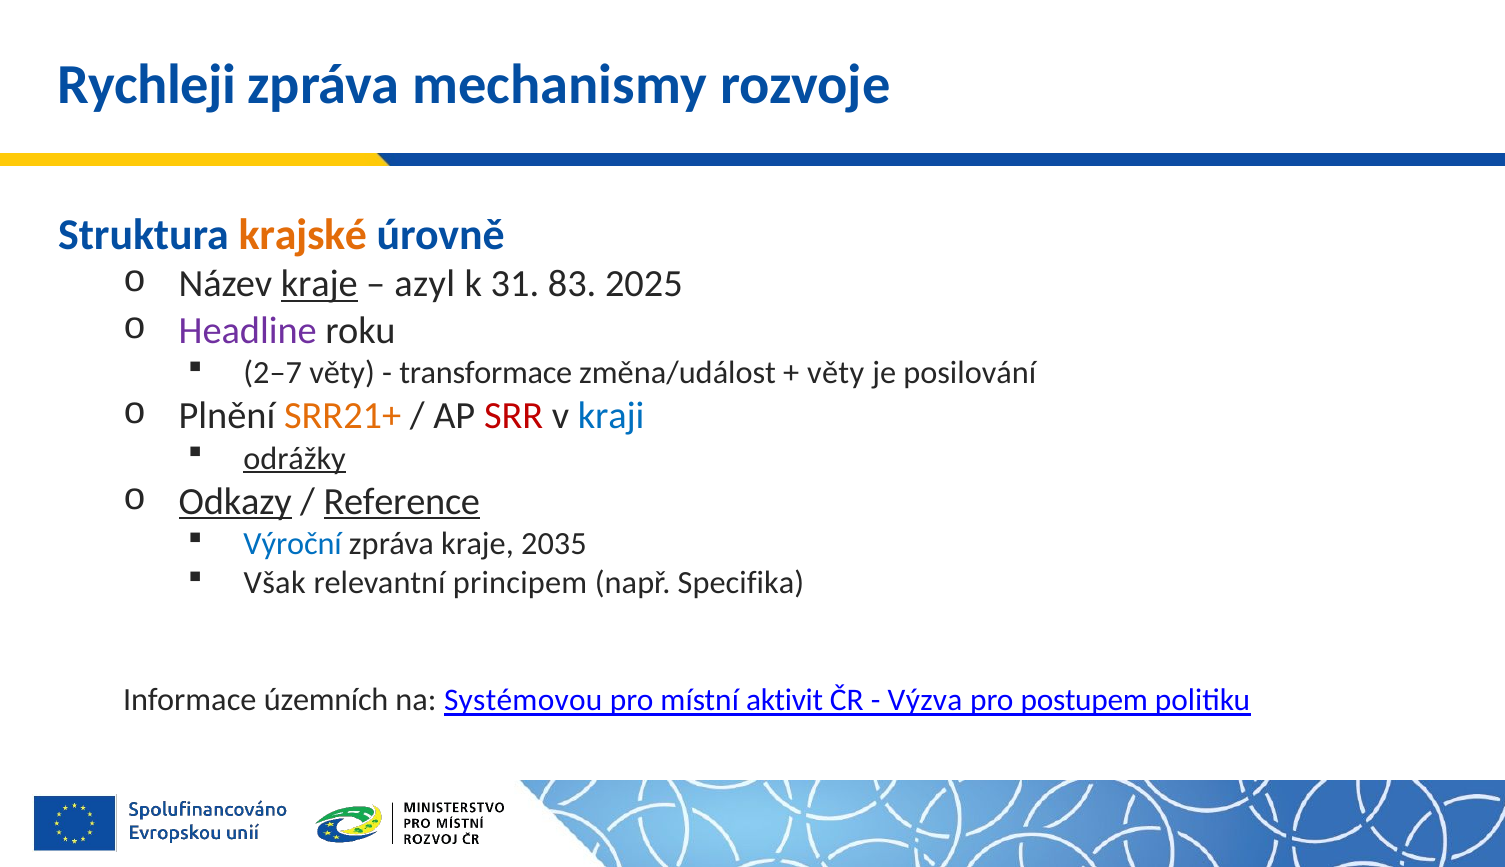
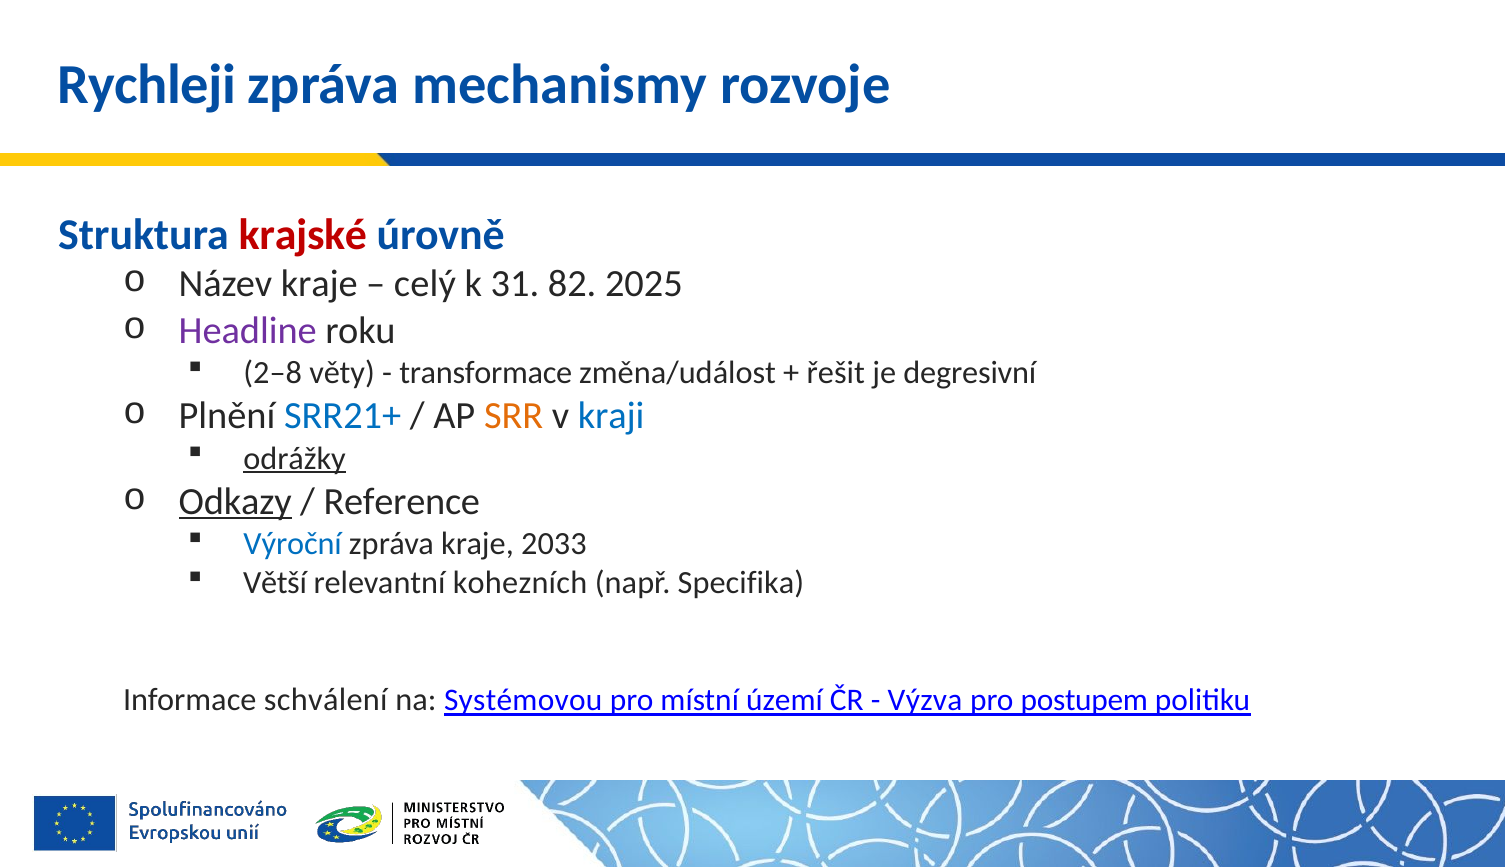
krajské colour: orange -> red (303, 235)
kraje underline: present -> none (319, 284)
azyl: azyl -> celý (425, 284)
83: 83 -> 82 (572, 284)
2–7: 2–7 -> 2–8 (273, 373)
věty: věty -> řešit (836, 373)
posilování: posilování -> degresivní (970, 373)
SRR21+ colour: orange -> blue (343, 416)
SRR colour: red -> orange (514, 416)
Reference underline: present -> none (402, 502)
2035: 2035 -> 2033 (554, 544)
Však: Však -> Větší (275, 583)
principem: principem -> kohezních (520, 583)
územních: územních -> schválení (326, 700)
aktivit: aktivit -> území (784, 701)
